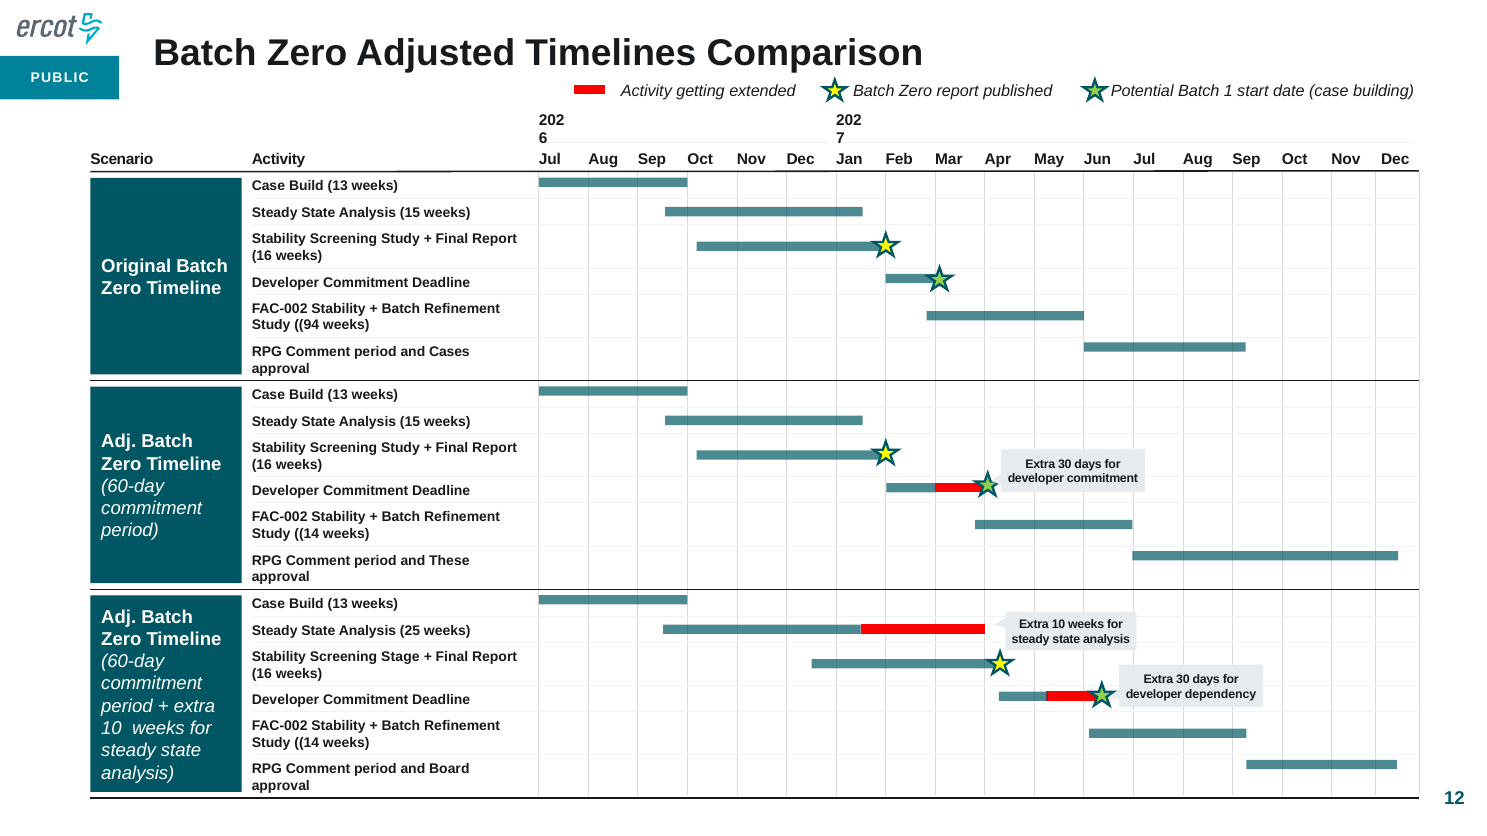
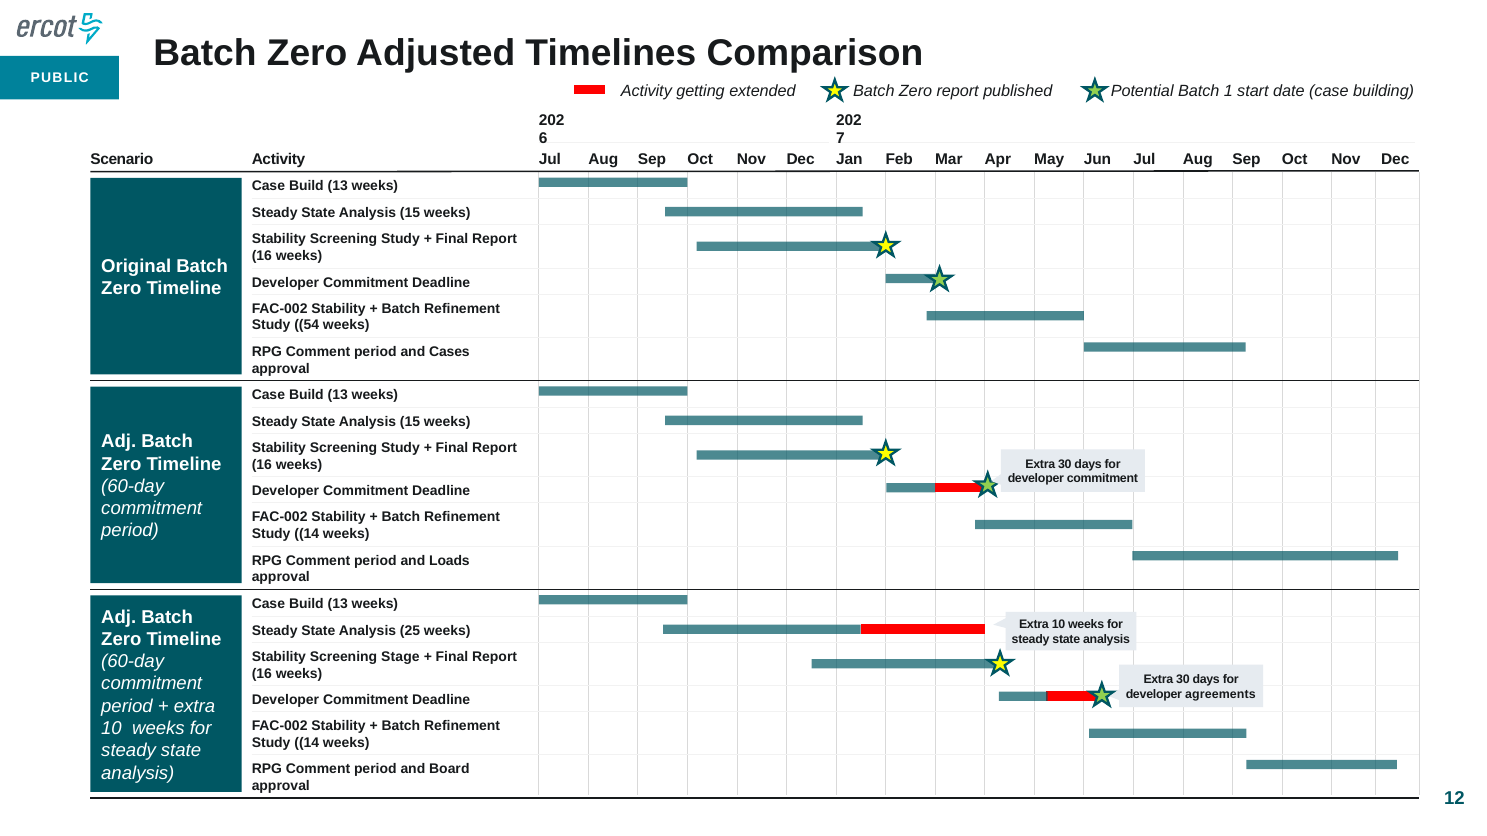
94: 94 -> 54 (307, 325)
These: These -> Loads (449, 561)
dependency: dependency -> agreements (1220, 695)
